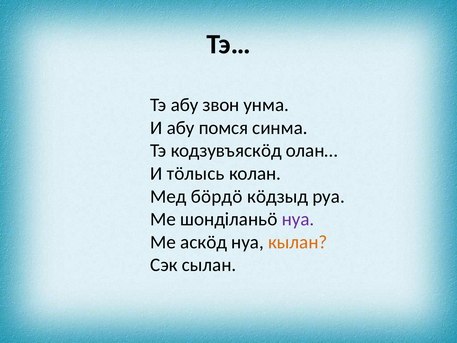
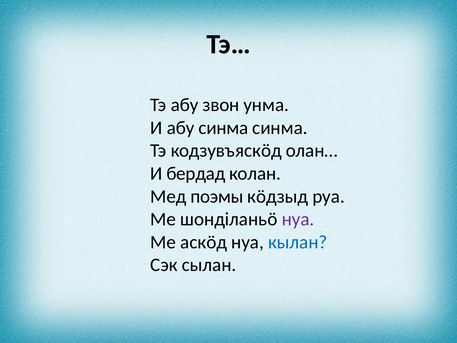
абу помся: помся -> синма (223, 128)
тöлысь: тöлысь -> бердад (196, 173)
бöрдö: бöрдö -> поэмы (217, 196)
кылан colour: orange -> blue (298, 242)
